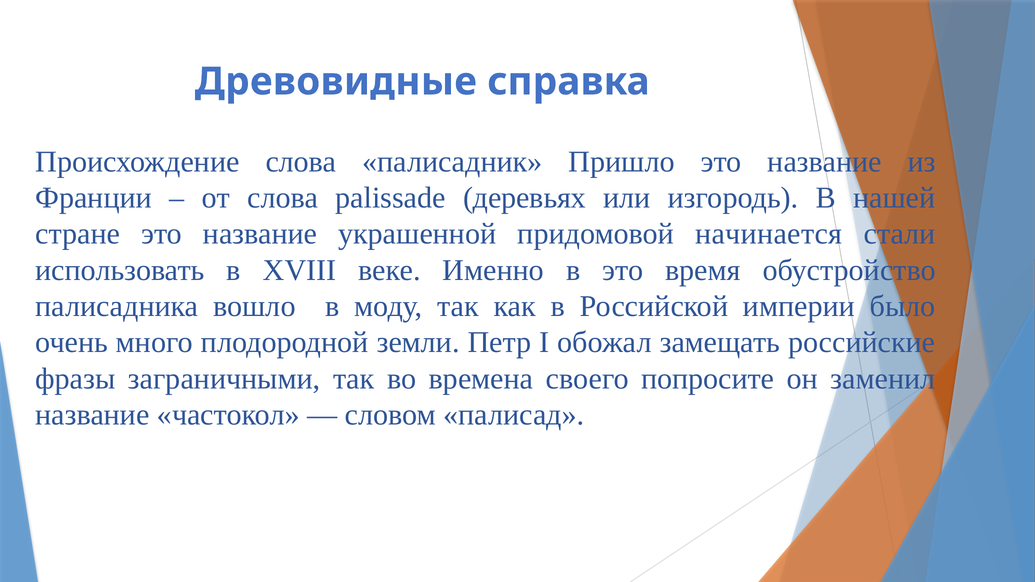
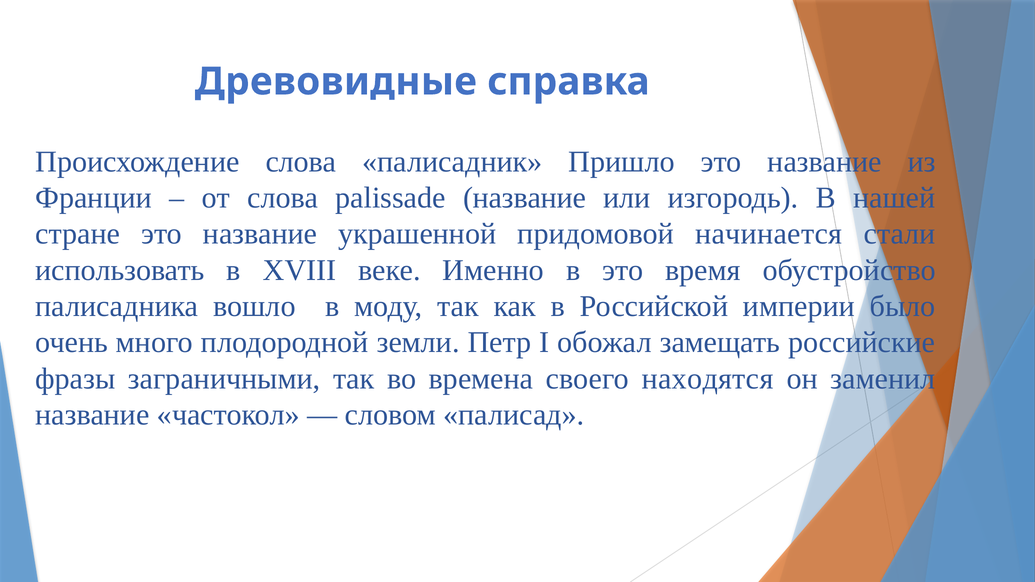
palissade деревьях: деревьях -> название (525, 198)
попросите: попросите -> находятся (708, 379)
